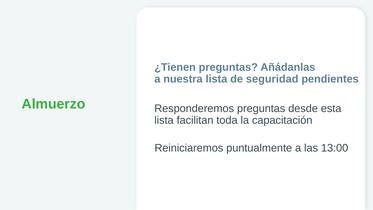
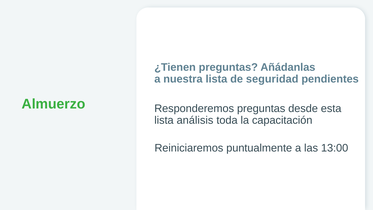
facilitan: facilitan -> análisis (195, 120)
